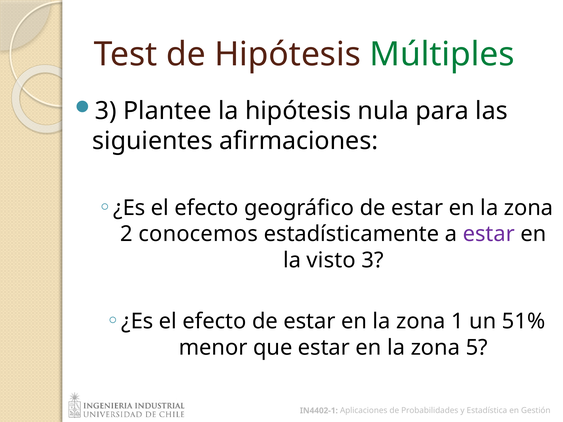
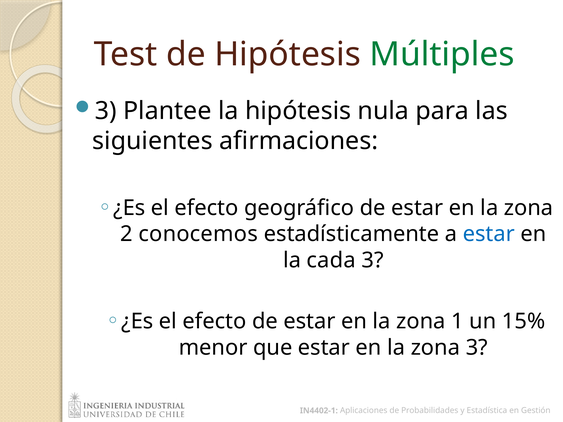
estar colour: purple -> blue (489, 234)
visto: visto -> cada (331, 260)
51%: 51% -> 15% (524, 321)
zona 5: 5 -> 3 (477, 348)
